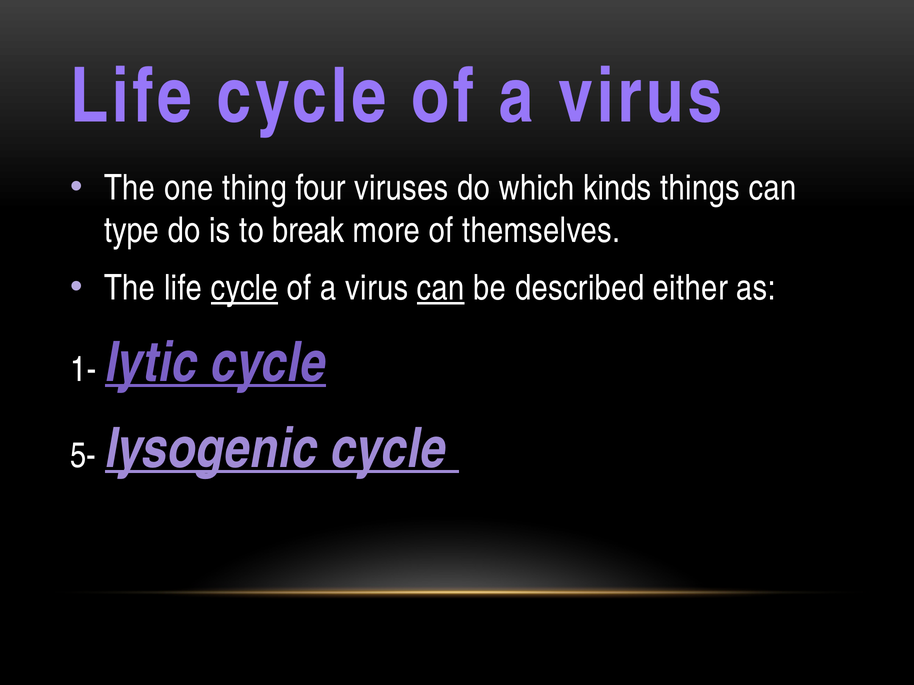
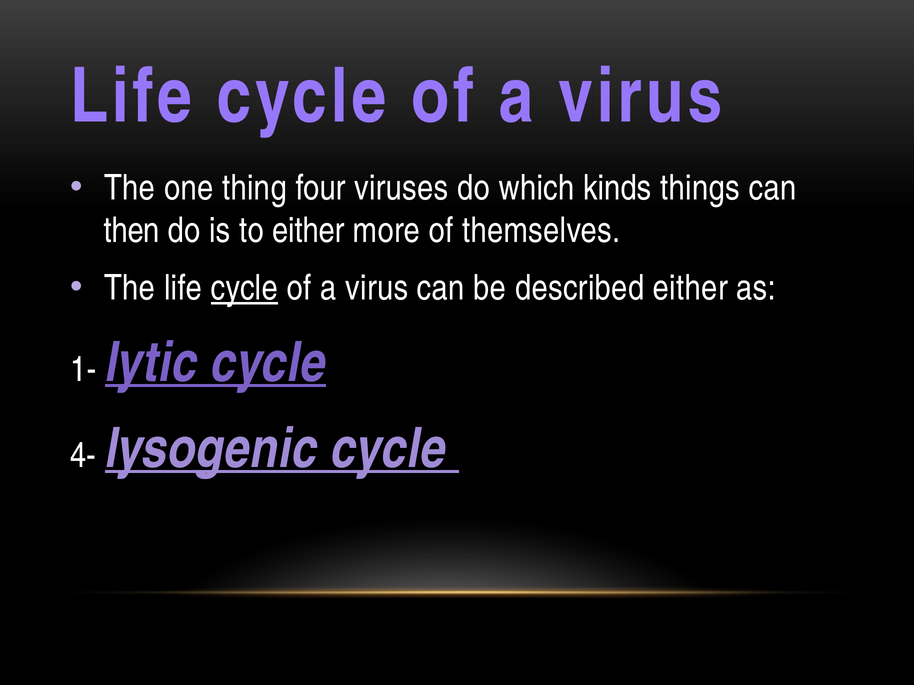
type: type -> then (132, 231)
to break: break -> either (308, 231)
can underline: present -> none (441, 288)
5-: 5- -> 4- (83, 456)
